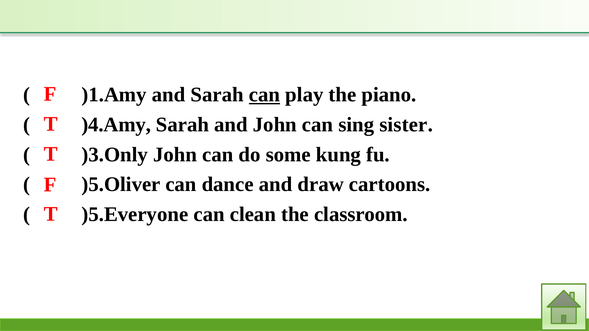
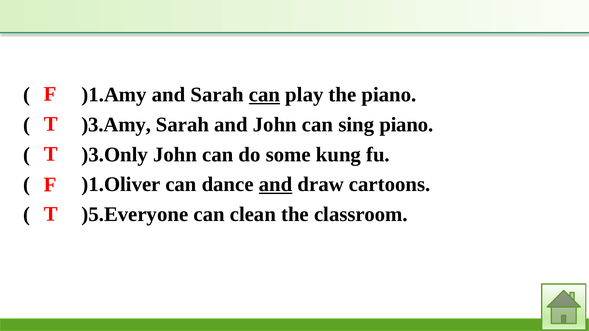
)4.Amy: )4.Amy -> )3.Amy (116, 125)
sing sister: sister -> piano (406, 125)
)5.Oliver: )5.Oliver -> )1.Oliver (121, 185)
and underline: none -> present (276, 185)
